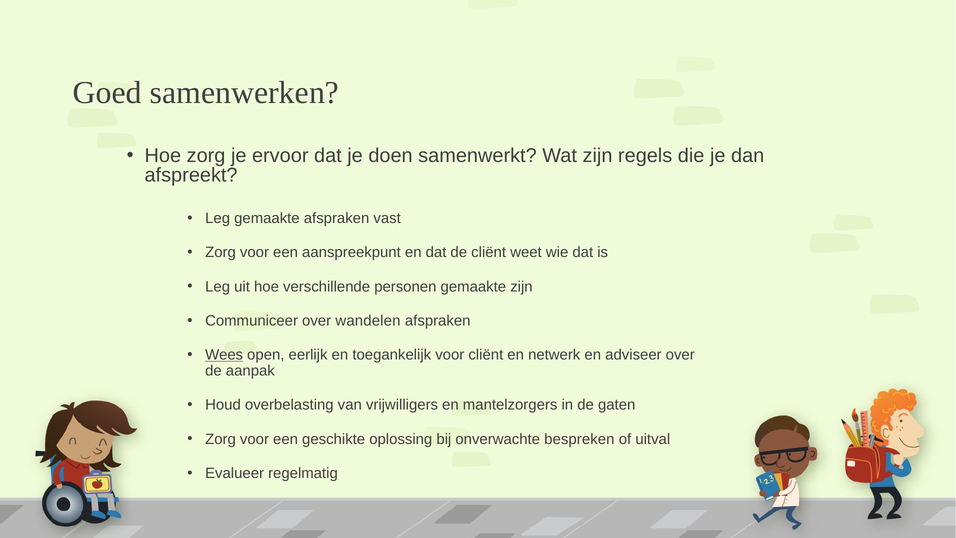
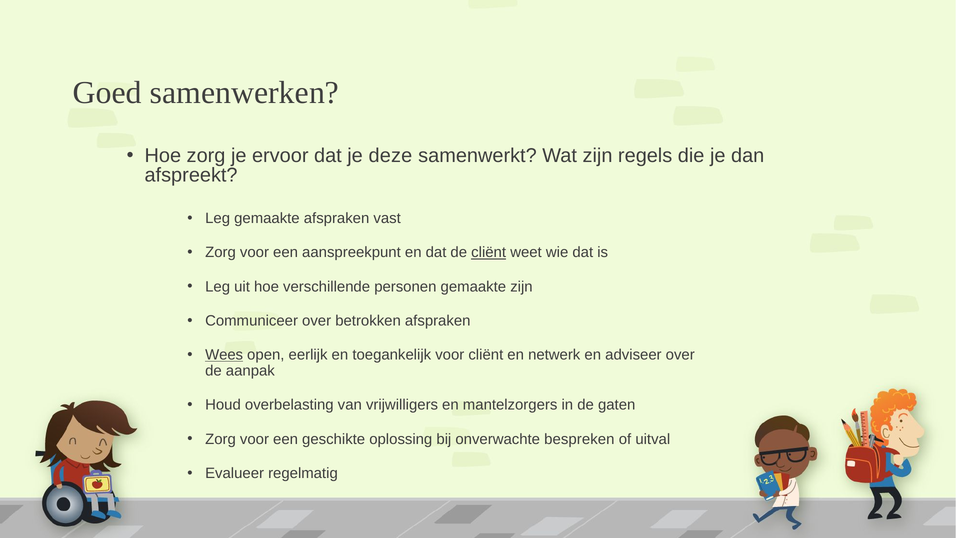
doen: doen -> deze (390, 156)
cliënt underline: none -> present (489, 252)
wandelen: wandelen -> betrokken (368, 321)
